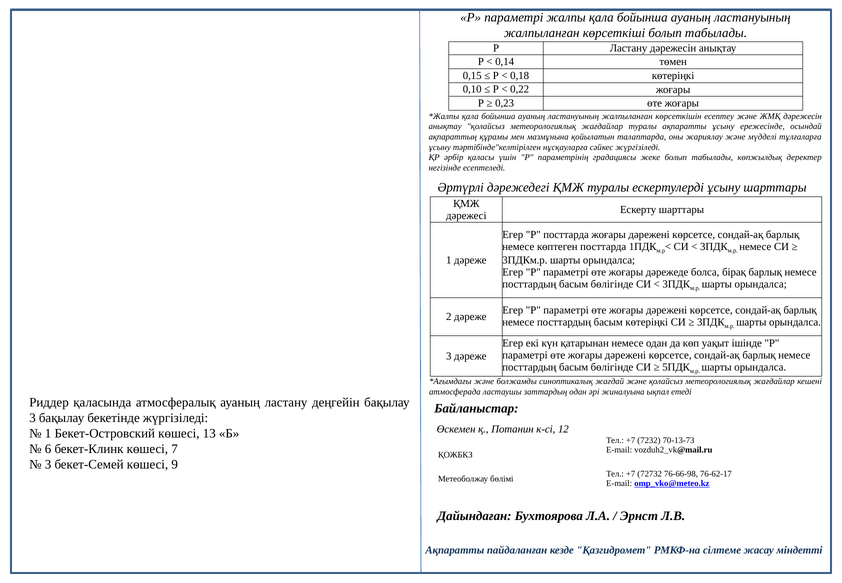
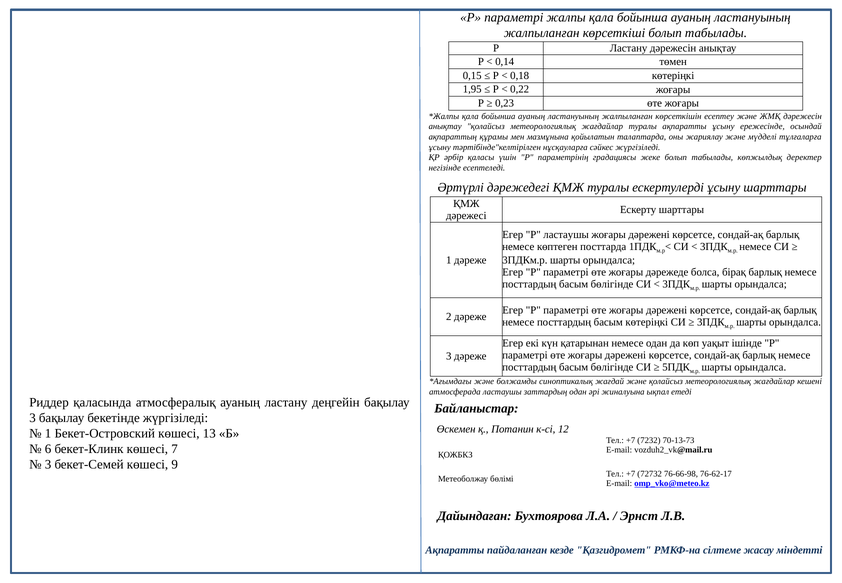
0,10: 0,10 -> 1,95 (472, 89)
Р посттарда: посттарда -> ластаушы (566, 235)
